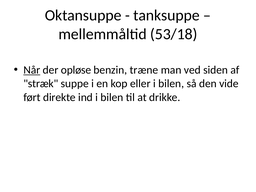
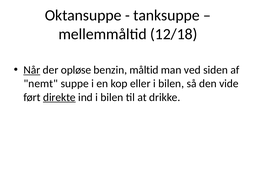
53/18: 53/18 -> 12/18 (174, 34)
træne: træne -> måltid (144, 70)
stræk: stræk -> nemt (41, 84)
direkte underline: none -> present (59, 97)
